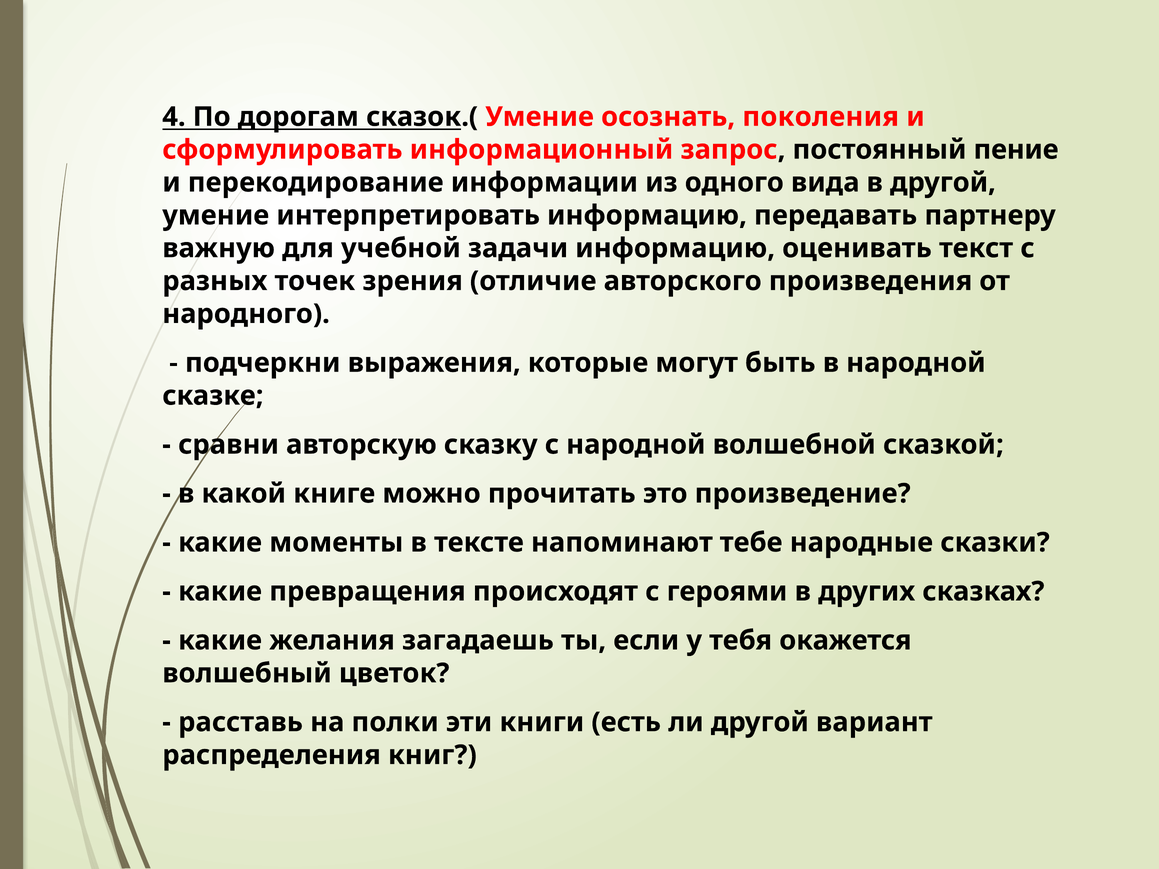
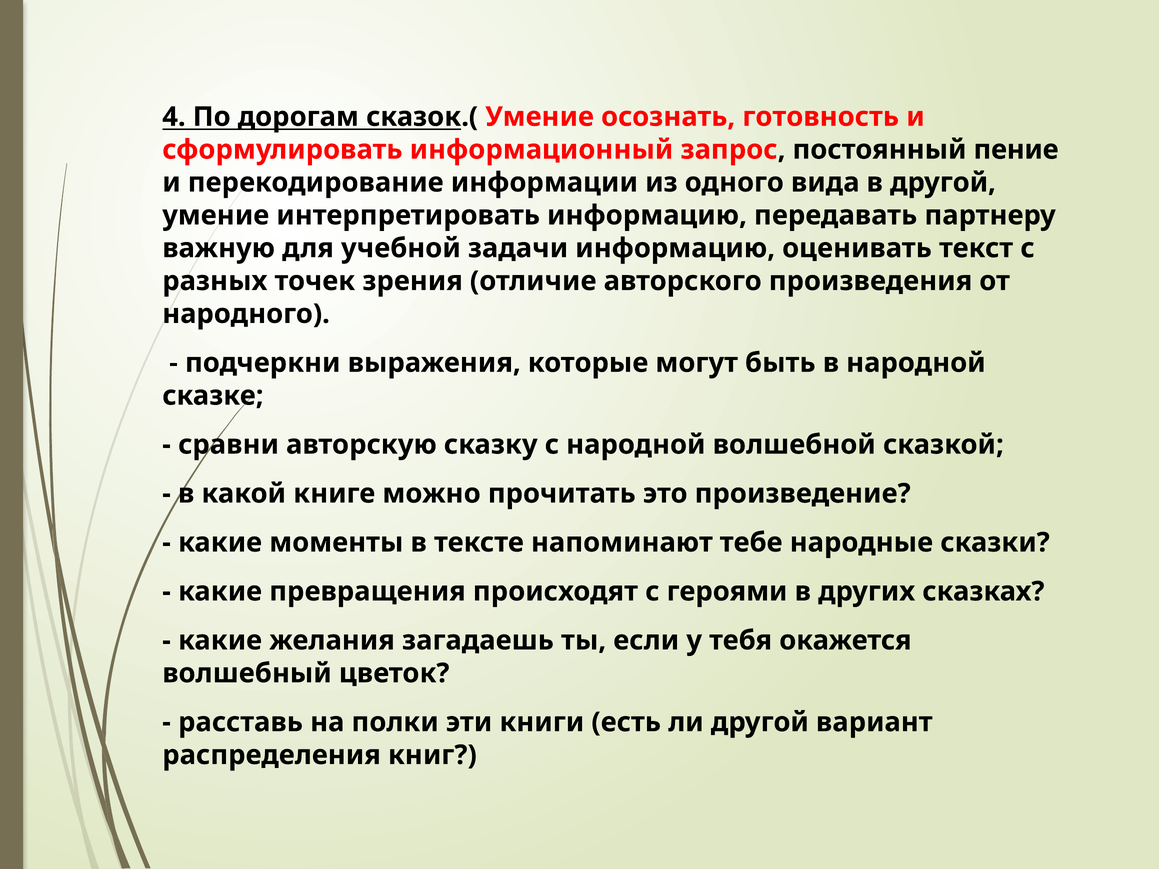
поколения: поколения -> готовность (821, 117)
